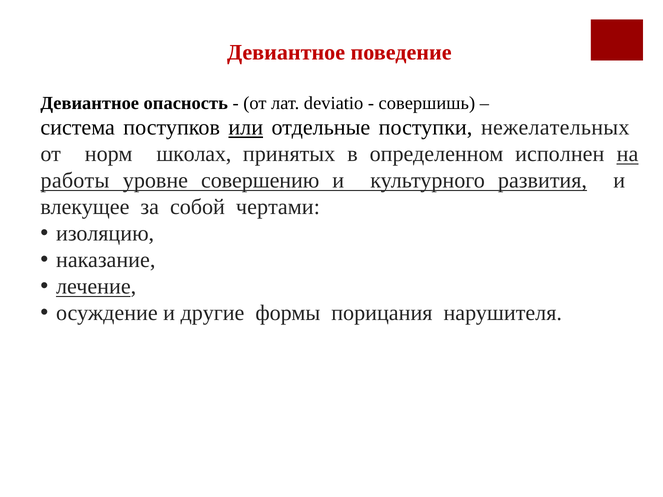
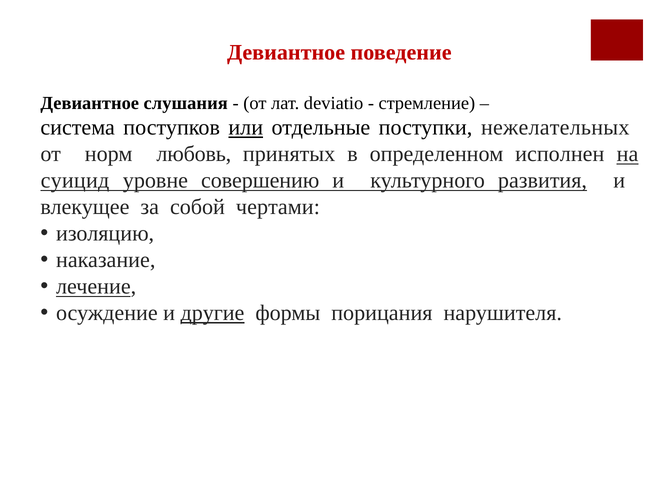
опасность: опасность -> слушания (186, 103)
совершишь: совершишь -> стремление (427, 103)
школах: школах -> любовь (194, 154)
работы: работы -> суицид (75, 181)
другие underline: none -> present (212, 313)
